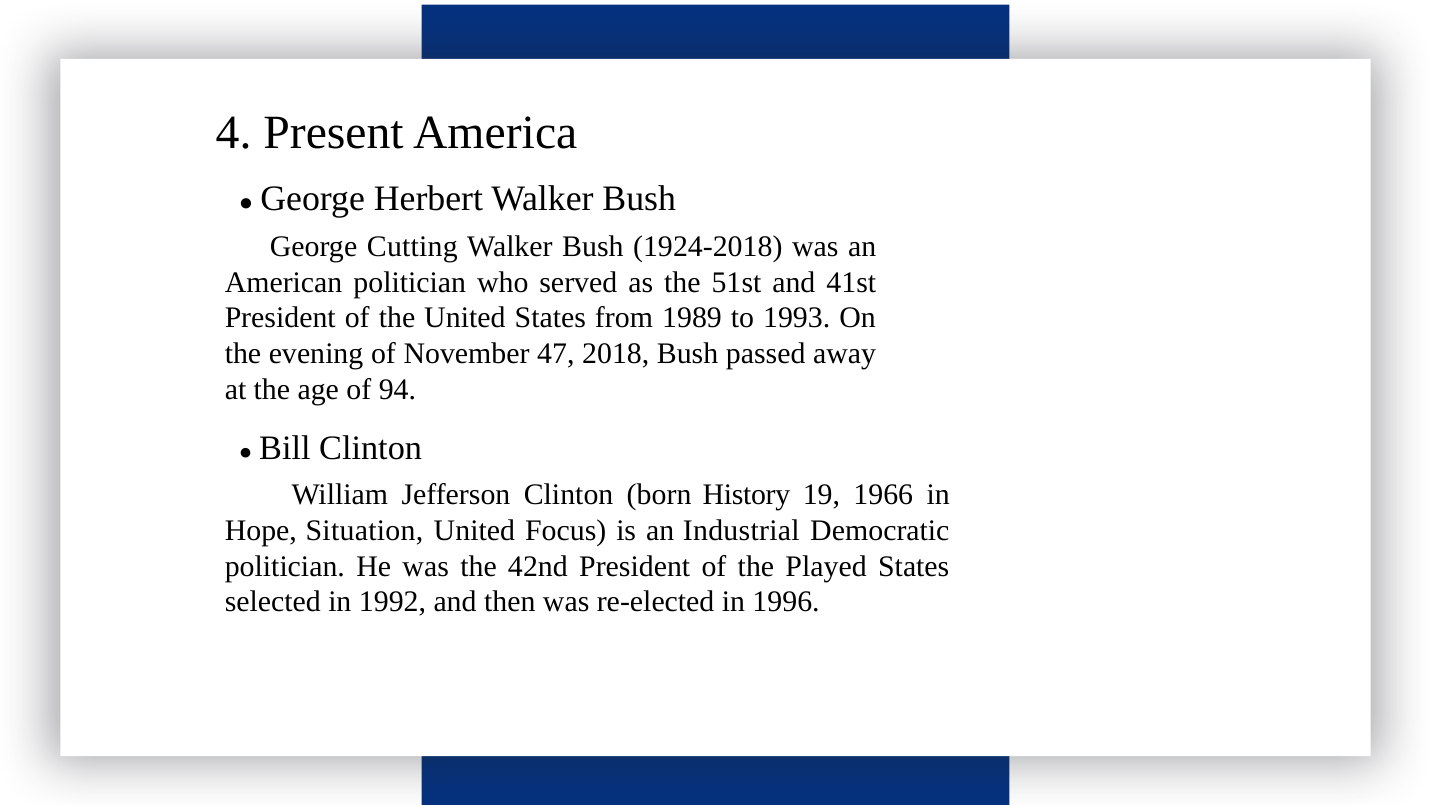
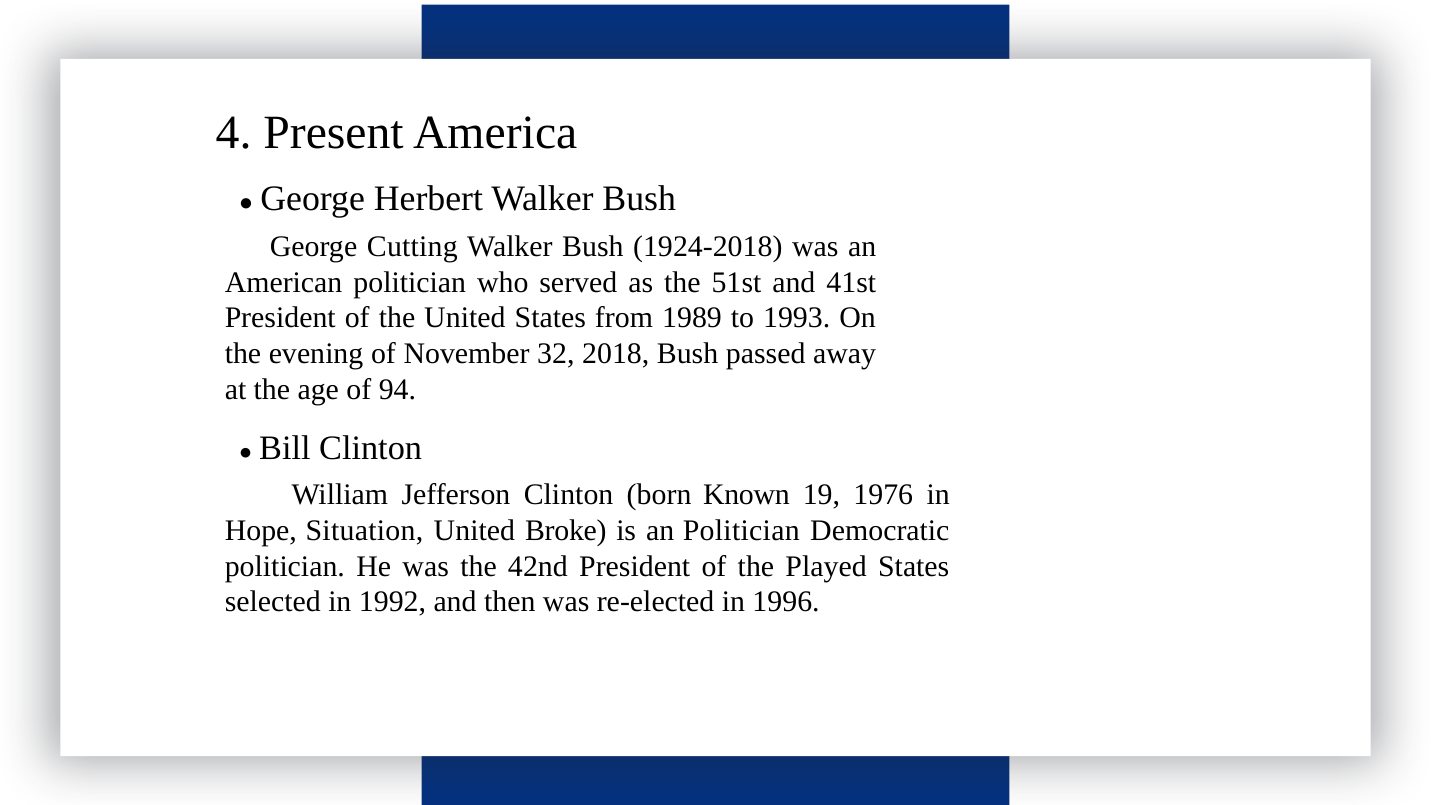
47: 47 -> 32 (556, 354)
History: History -> Known (746, 495)
1966: 1966 -> 1976 (883, 495)
Focus: Focus -> Broke (566, 530)
an Industrial: Industrial -> Politician (741, 530)
